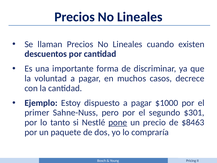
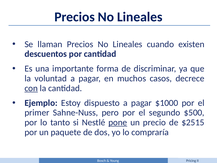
con underline: none -> present (31, 88)
$301: $301 -> $500 (194, 112)
$8463: $8463 -> $2515 (193, 122)
